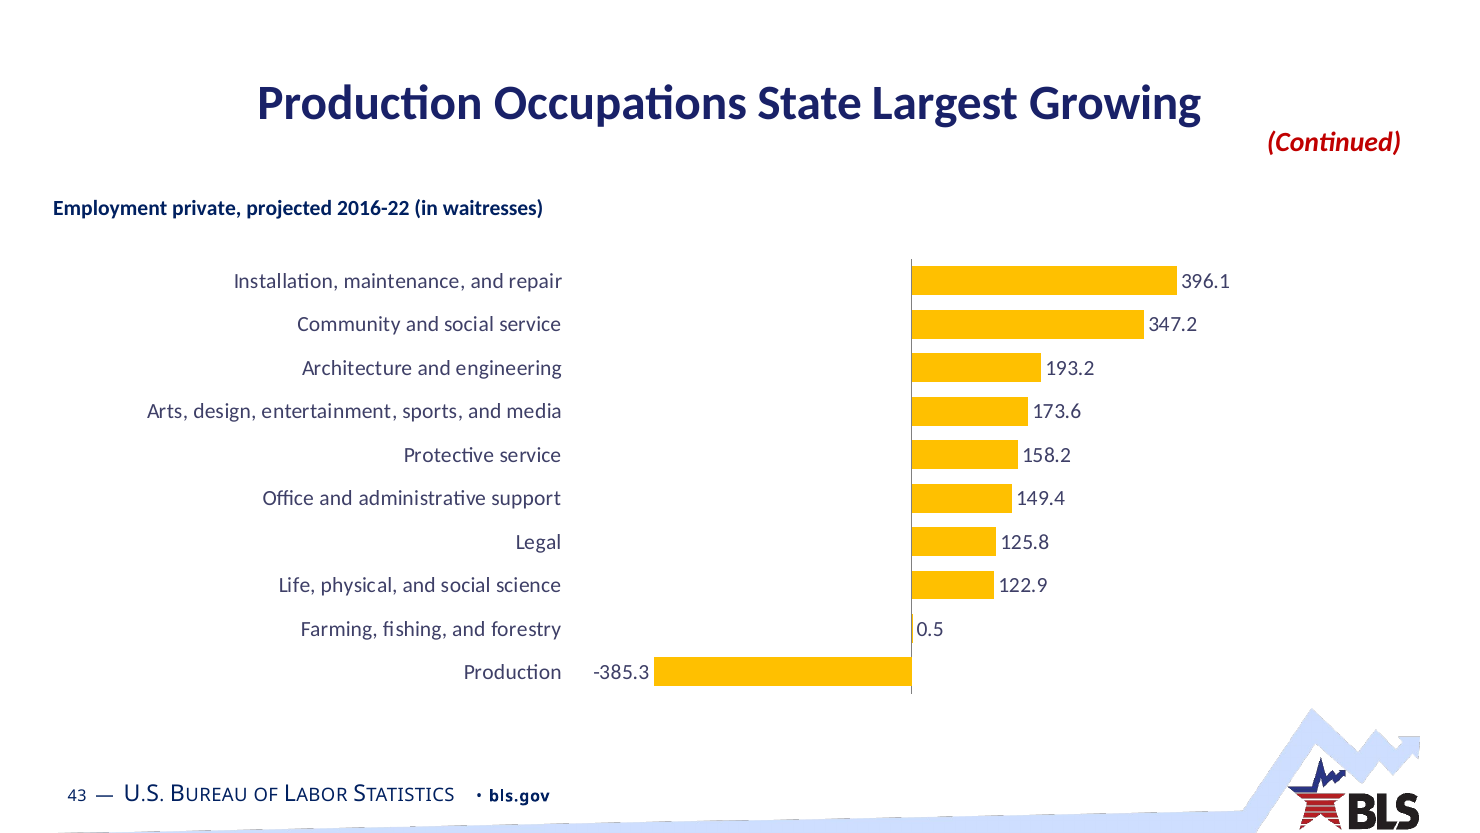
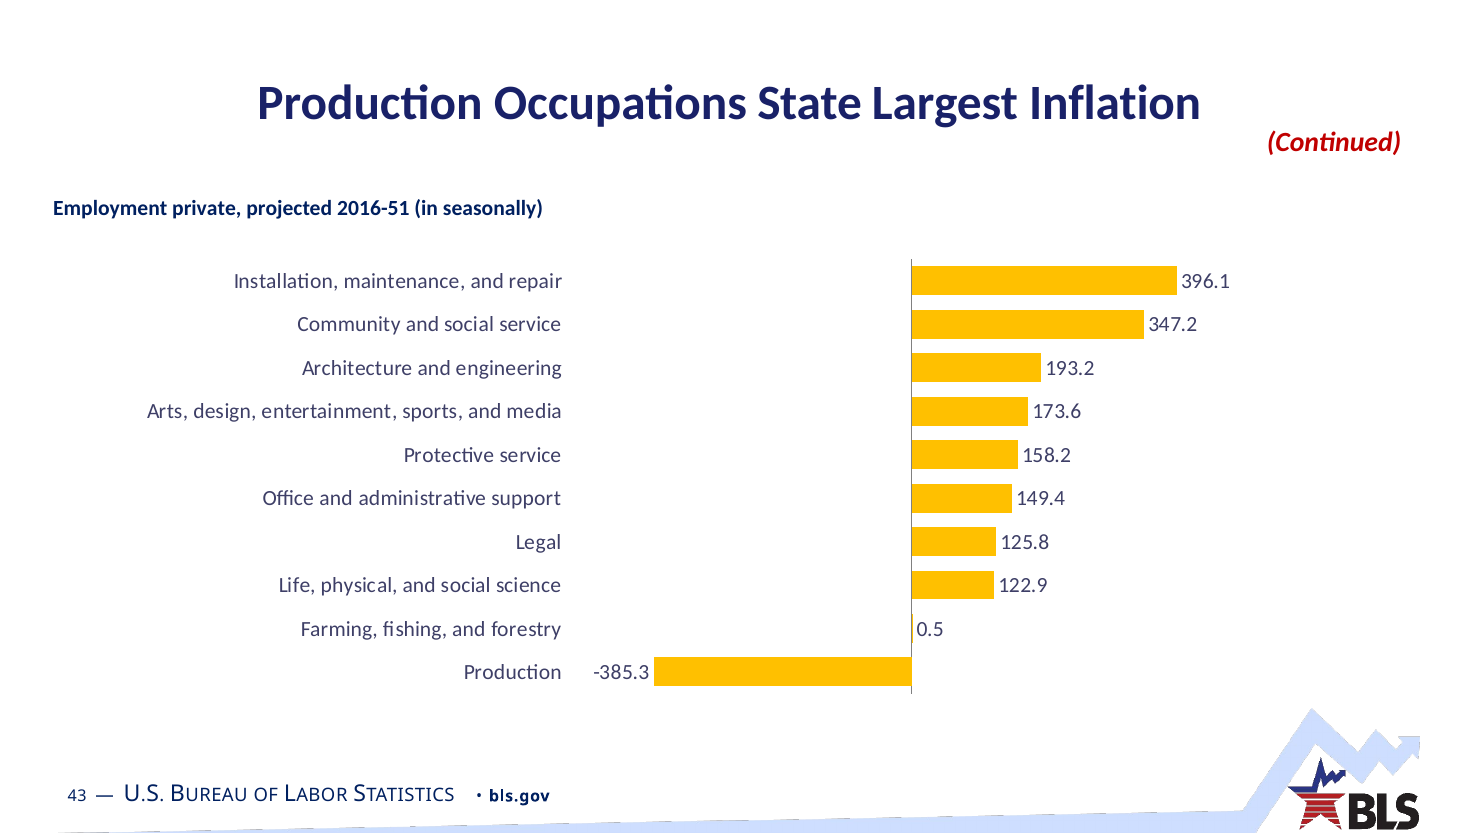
Growing: Growing -> Inflation (1115, 103)
2016-22: 2016-22 -> 2016-51 (373, 208)
waitresses: waitresses -> seasonally (493, 208)
